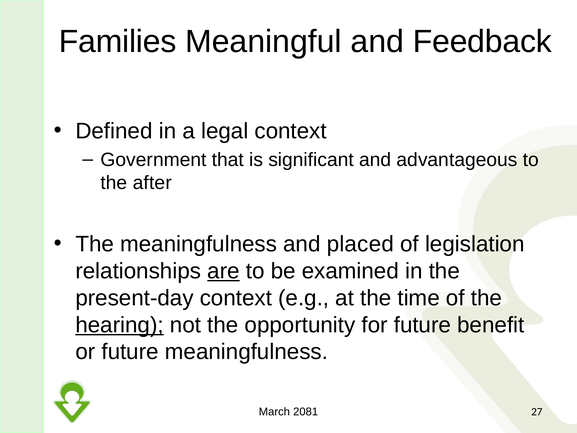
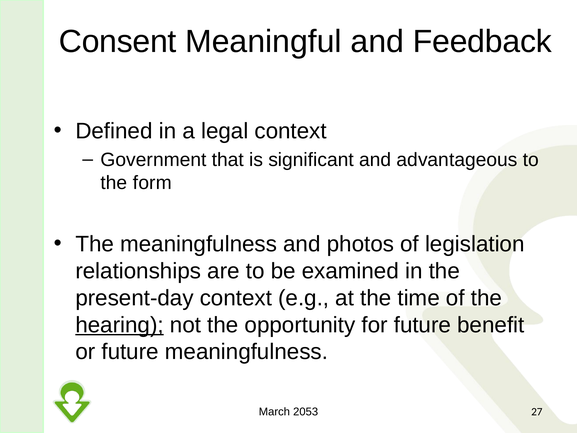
Families: Families -> Consent (118, 42)
after: after -> form (152, 183)
placed: placed -> photos (360, 244)
are underline: present -> none (223, 271)
2081: 2081 -> 2053 (306, 411)
